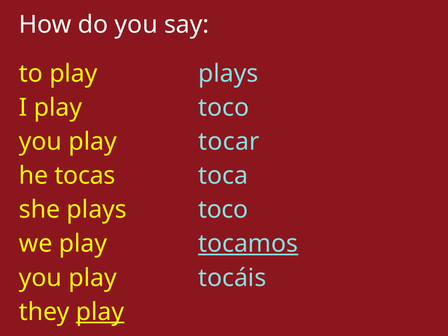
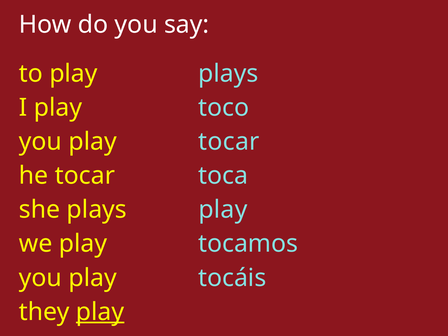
he tocas: tocas -> tocar (85, 176)
plays toco: toco -> play (223, 210)
tocamos underline: present -> none (248, 244)
